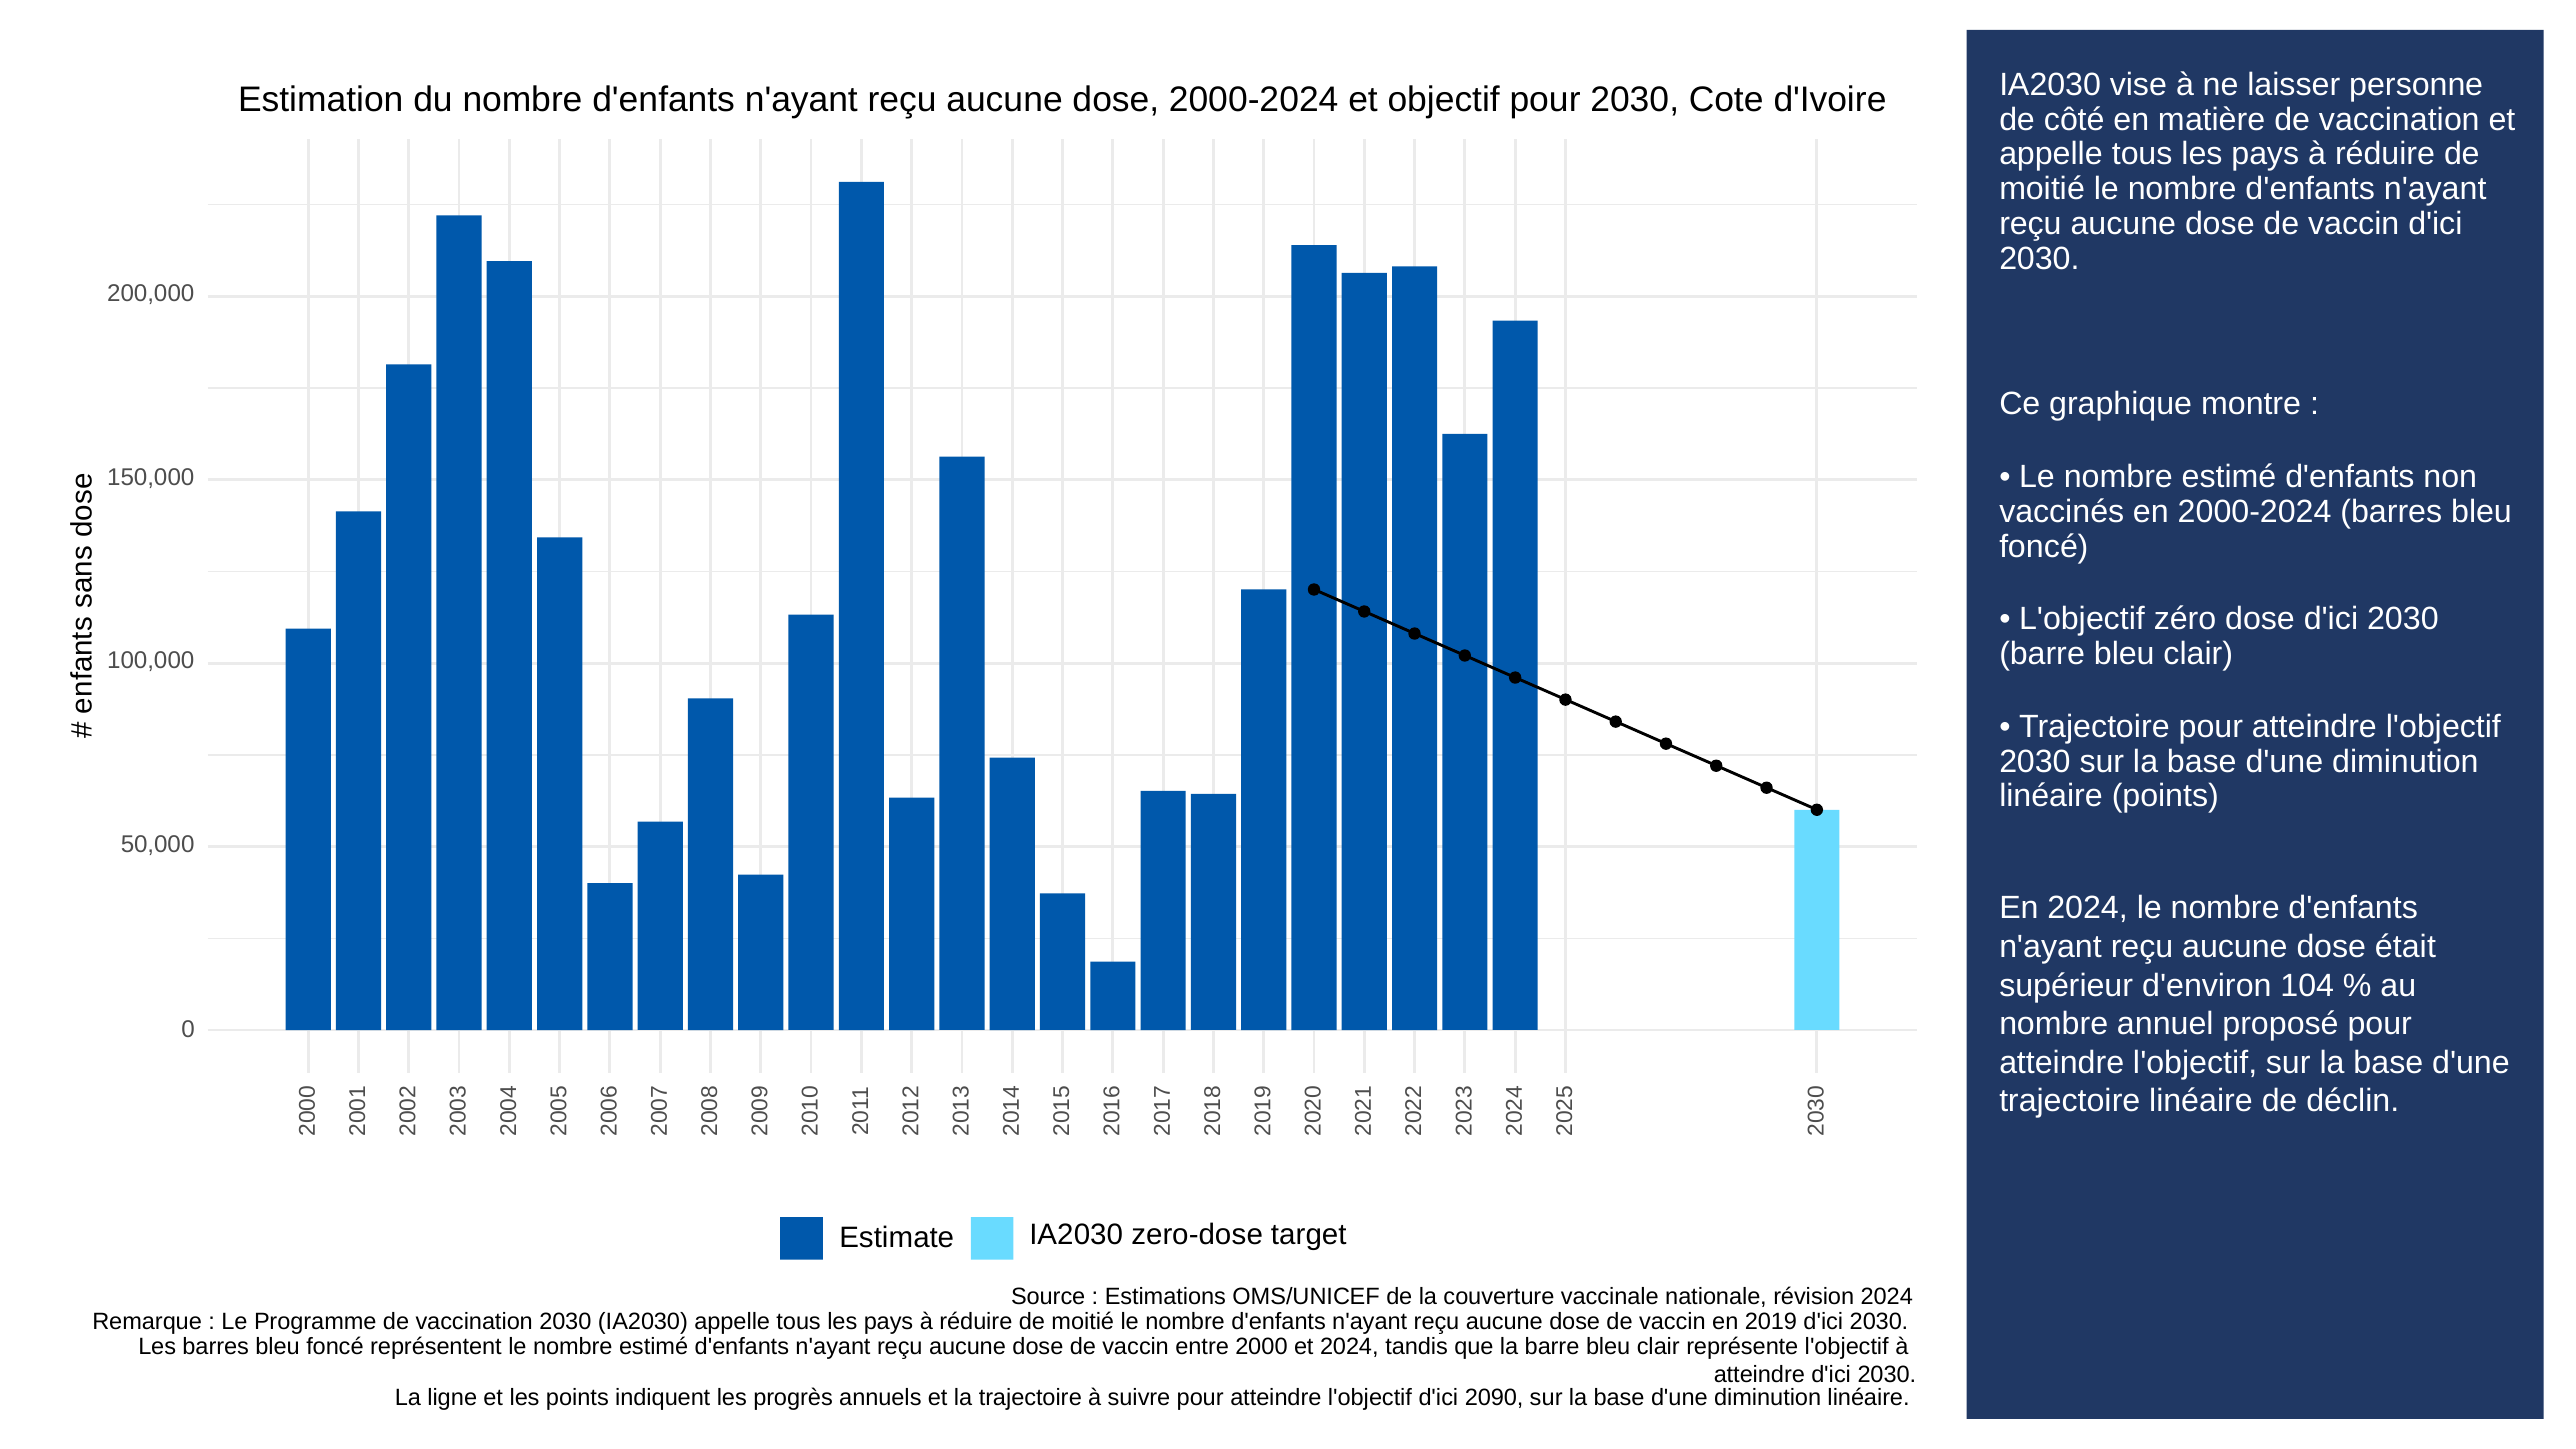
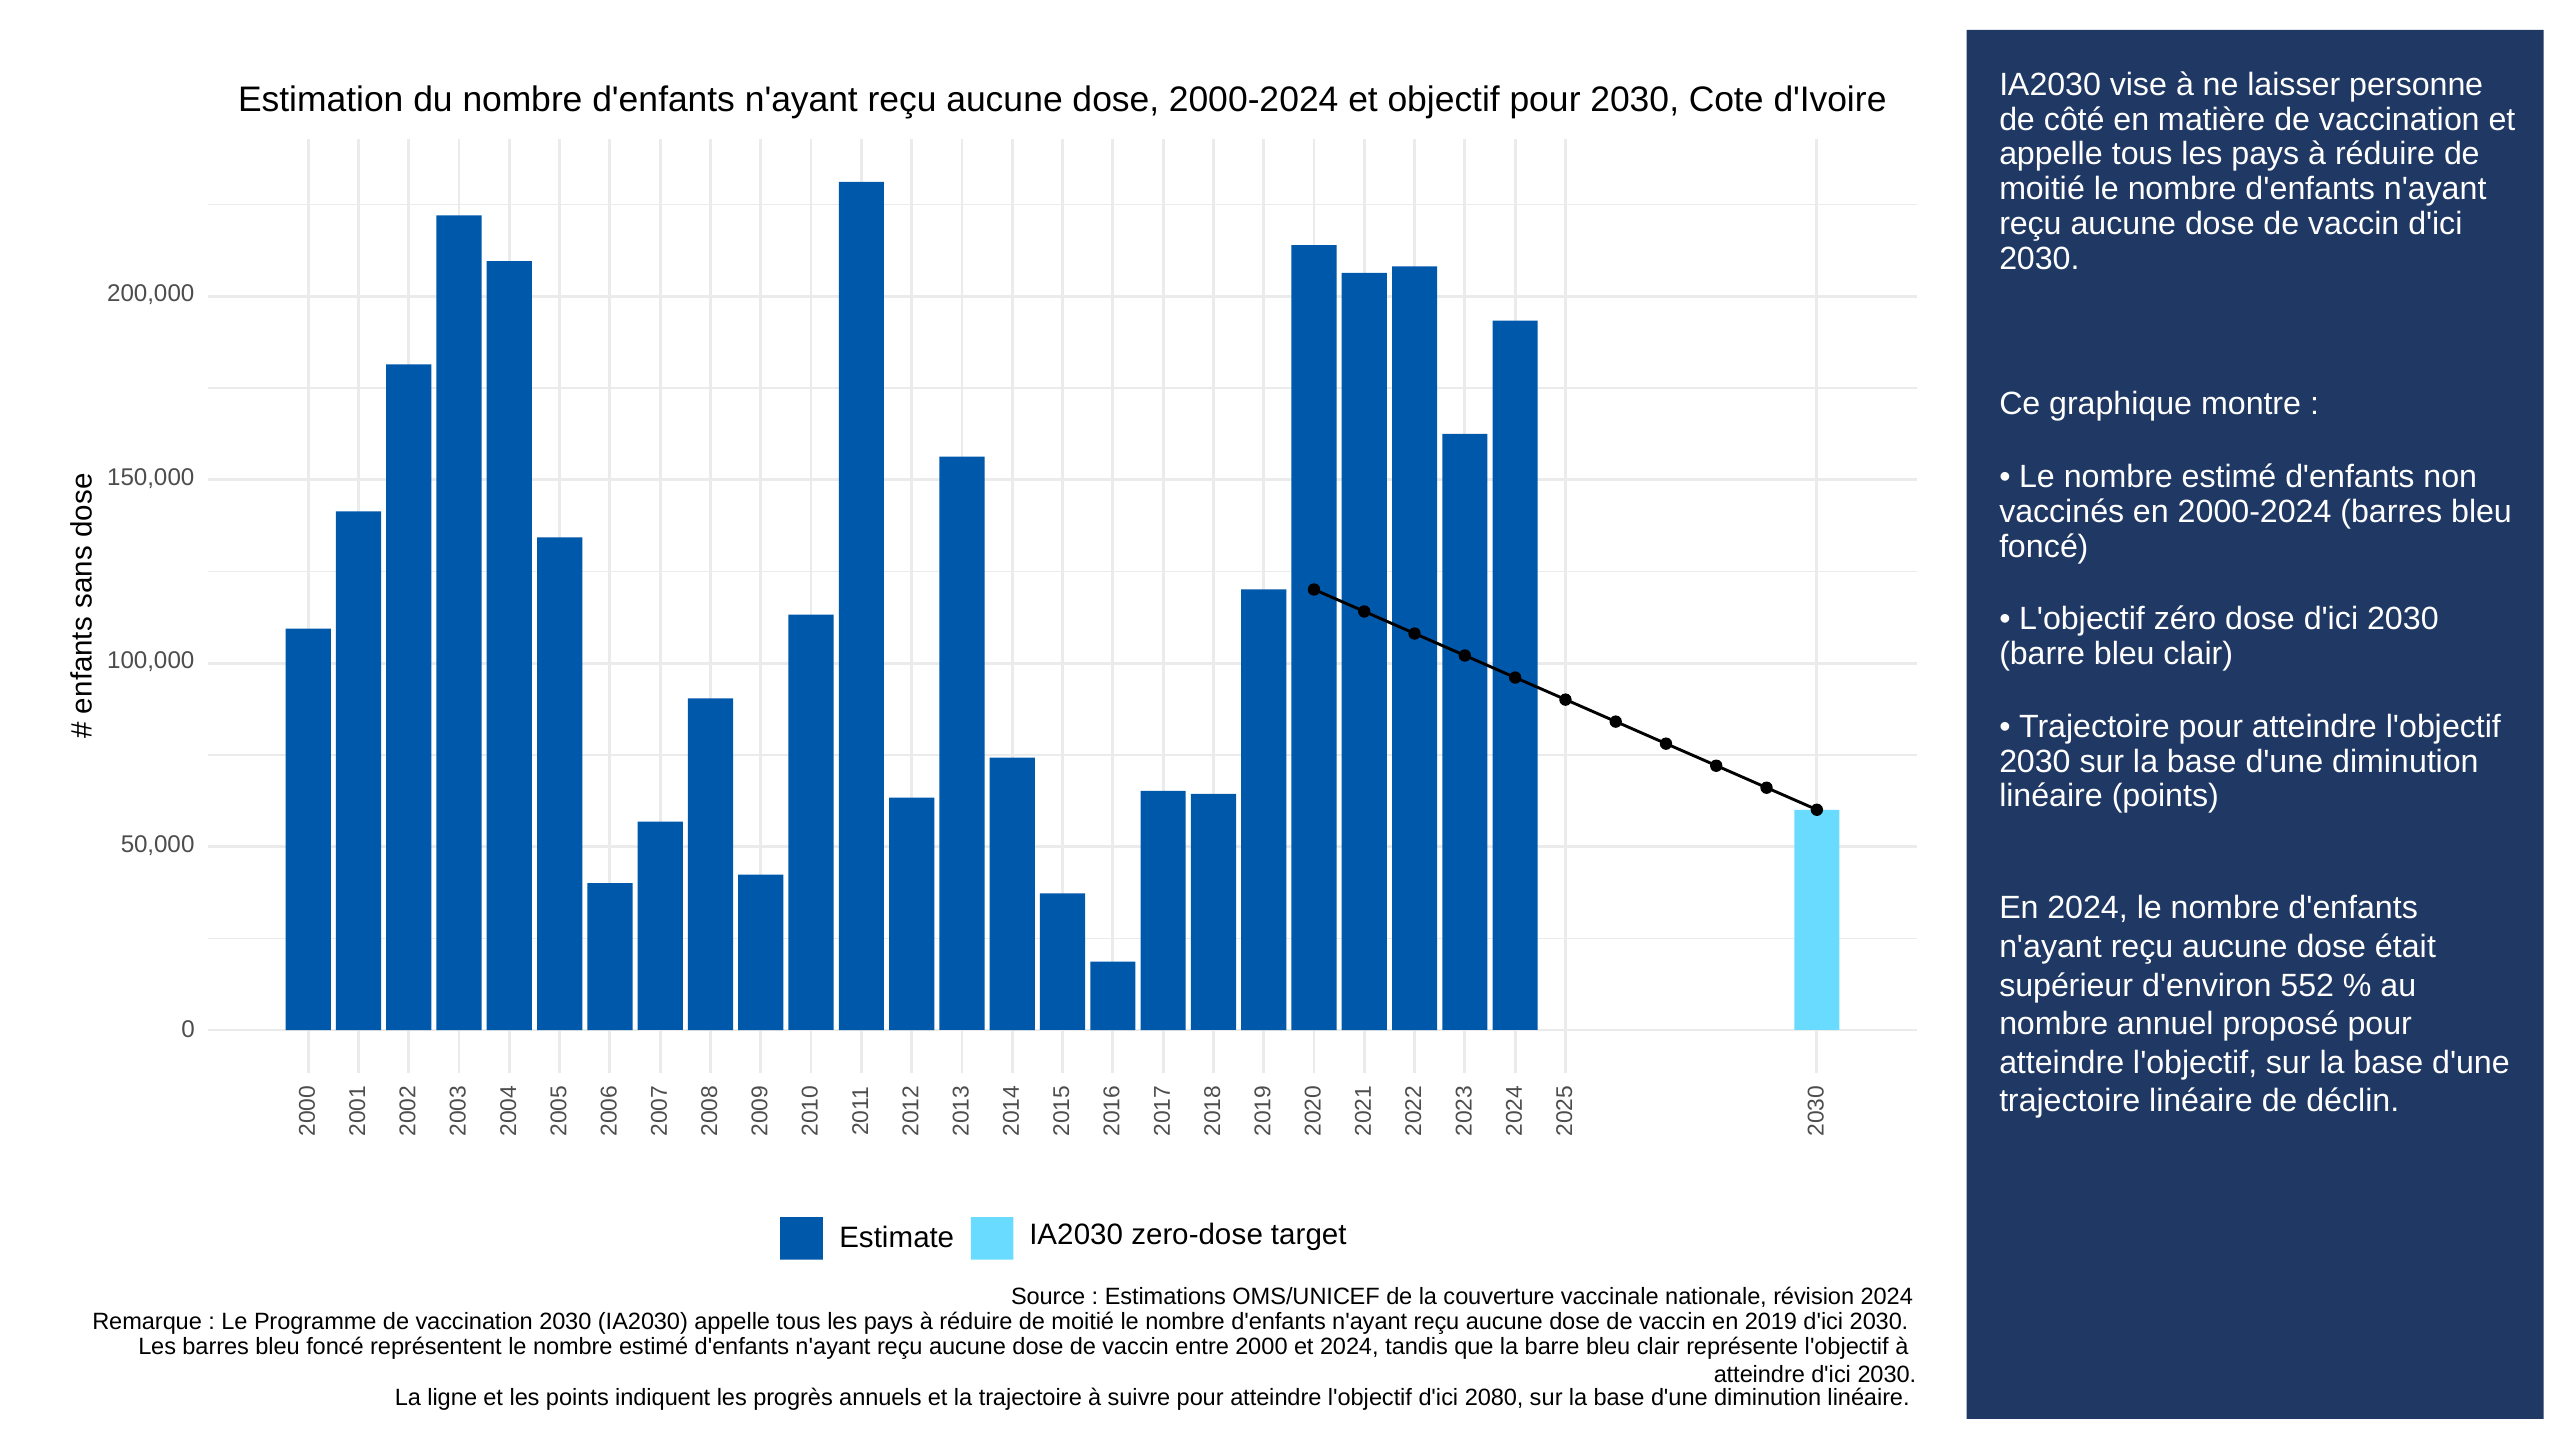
104: 104 -> 552 (2307, 985)
2090: 2090 -> 2080 (1494, 1398)
